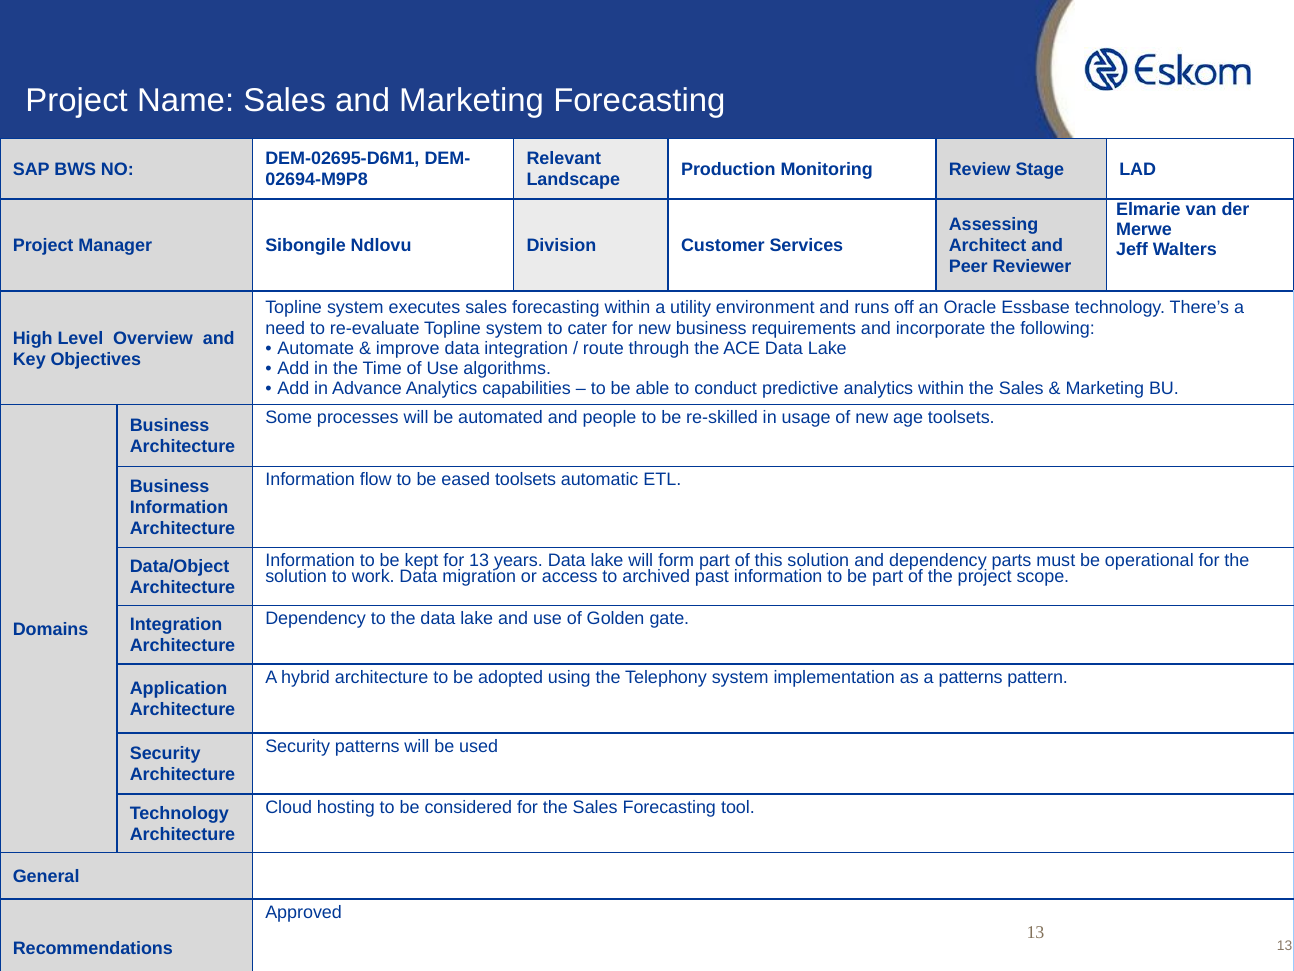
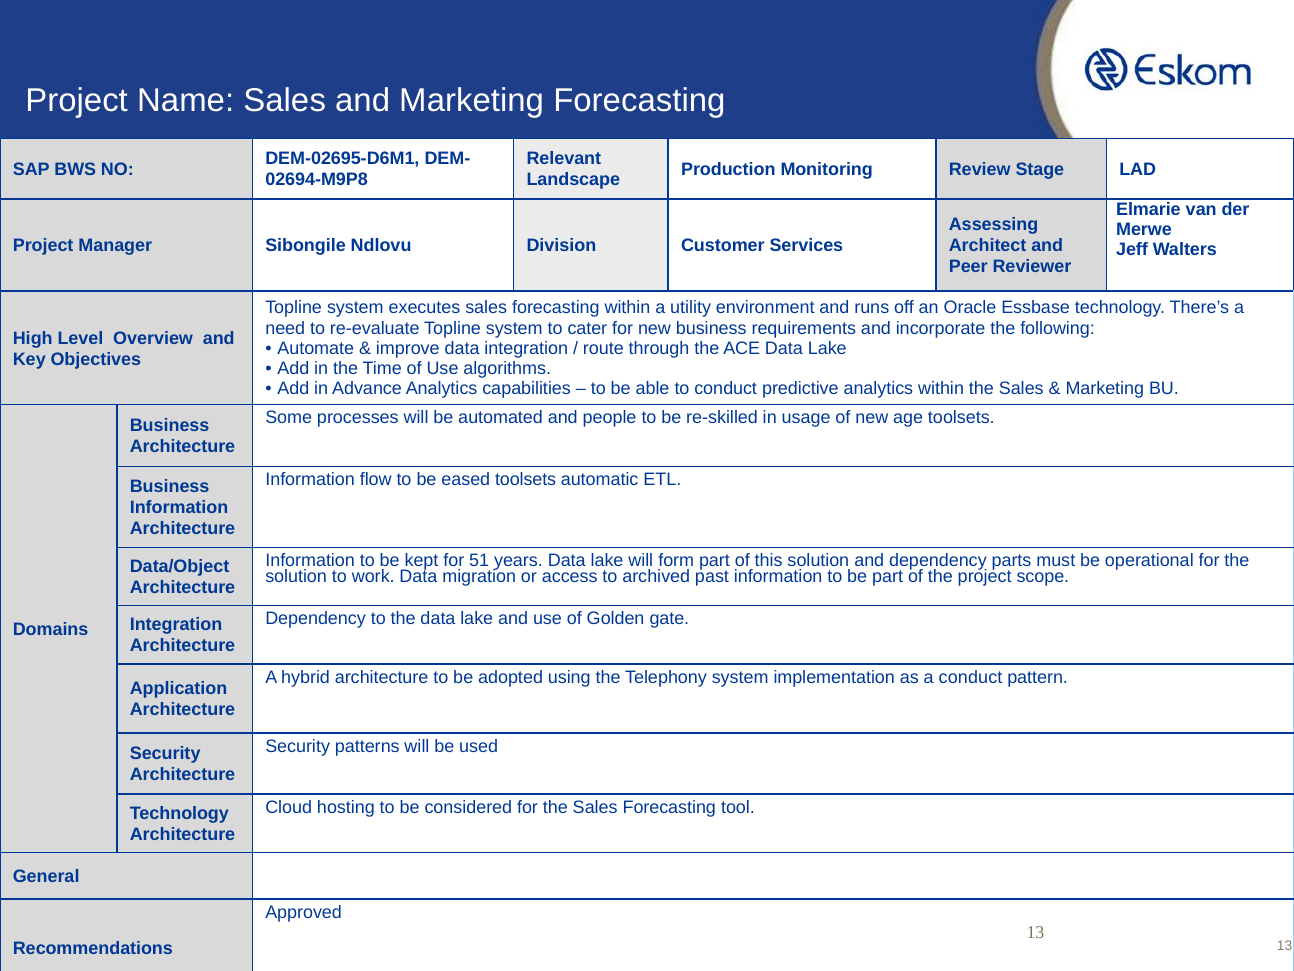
for 13: 13 -> 51 (479, 560)
a patterns: patterns -> conduct (971, 677)
